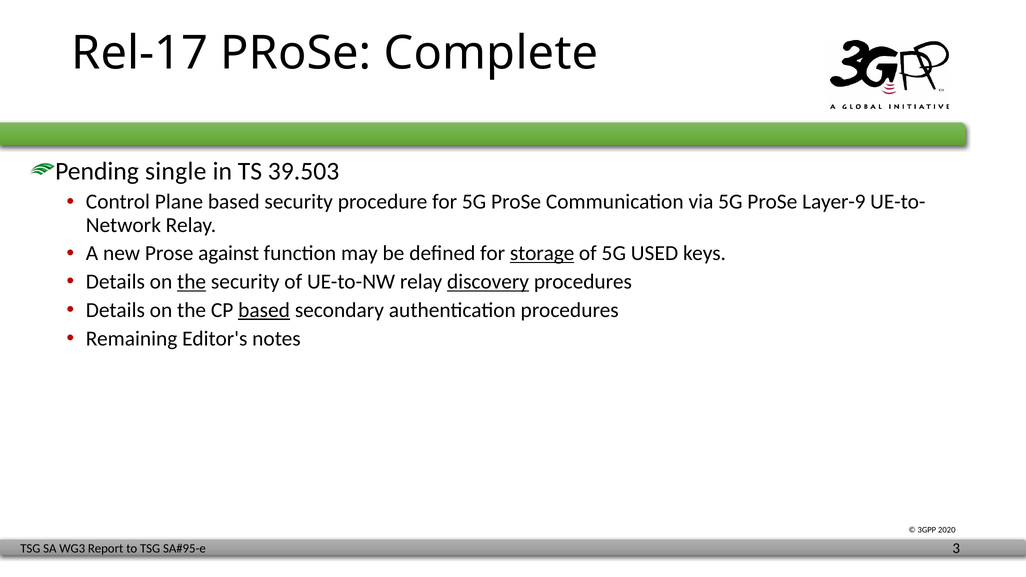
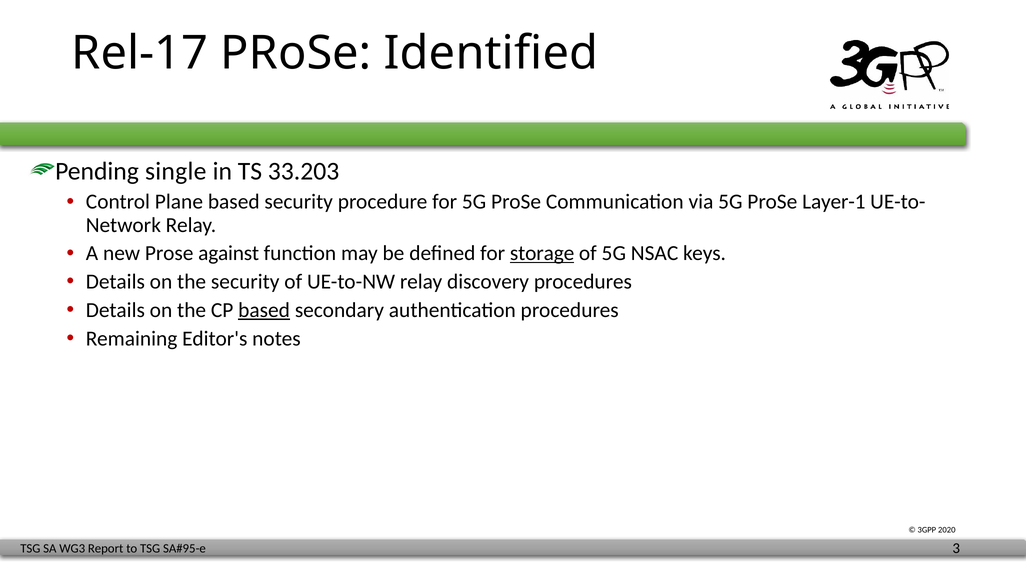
Complete: Complete -> Identified (491, 53)
39.503: 39.503 -> 33.203 (304, 171)
Layer-9: Layer-9 -> Layer-1 (834, 202)
USED: USED -> NSAC (655, 253)
the underline: present -> none (192, 282)
discovery underline: present -> none (488, 282)
